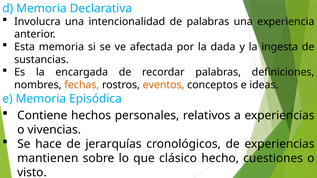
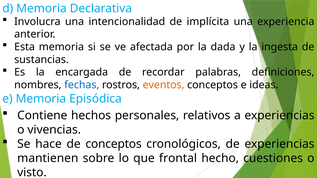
de palabras: palabras -> implícita (208, 22)
fechas colour: orange -> blue (82, 85)
de jerarquías: jerarquías -> conceptos (114, 144)
clásico: clásico -> frontal (178, 158)
